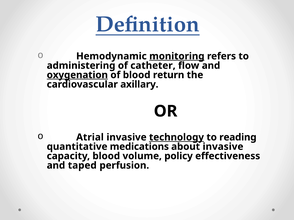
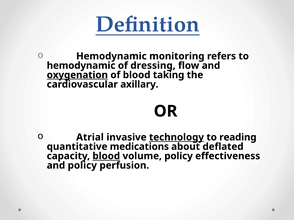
monitoring underline: present -> none (177, 56)
administering: administering -> hemodynamic (81, 66)
catheter: catheter -> dressing (153, 66)
return: return -> taking (169, 75)
about invasive: invasive -> deflated (223, 147)
blood underline: none -> present (106, 156)
and taped: taped -> policy (82, 166)
